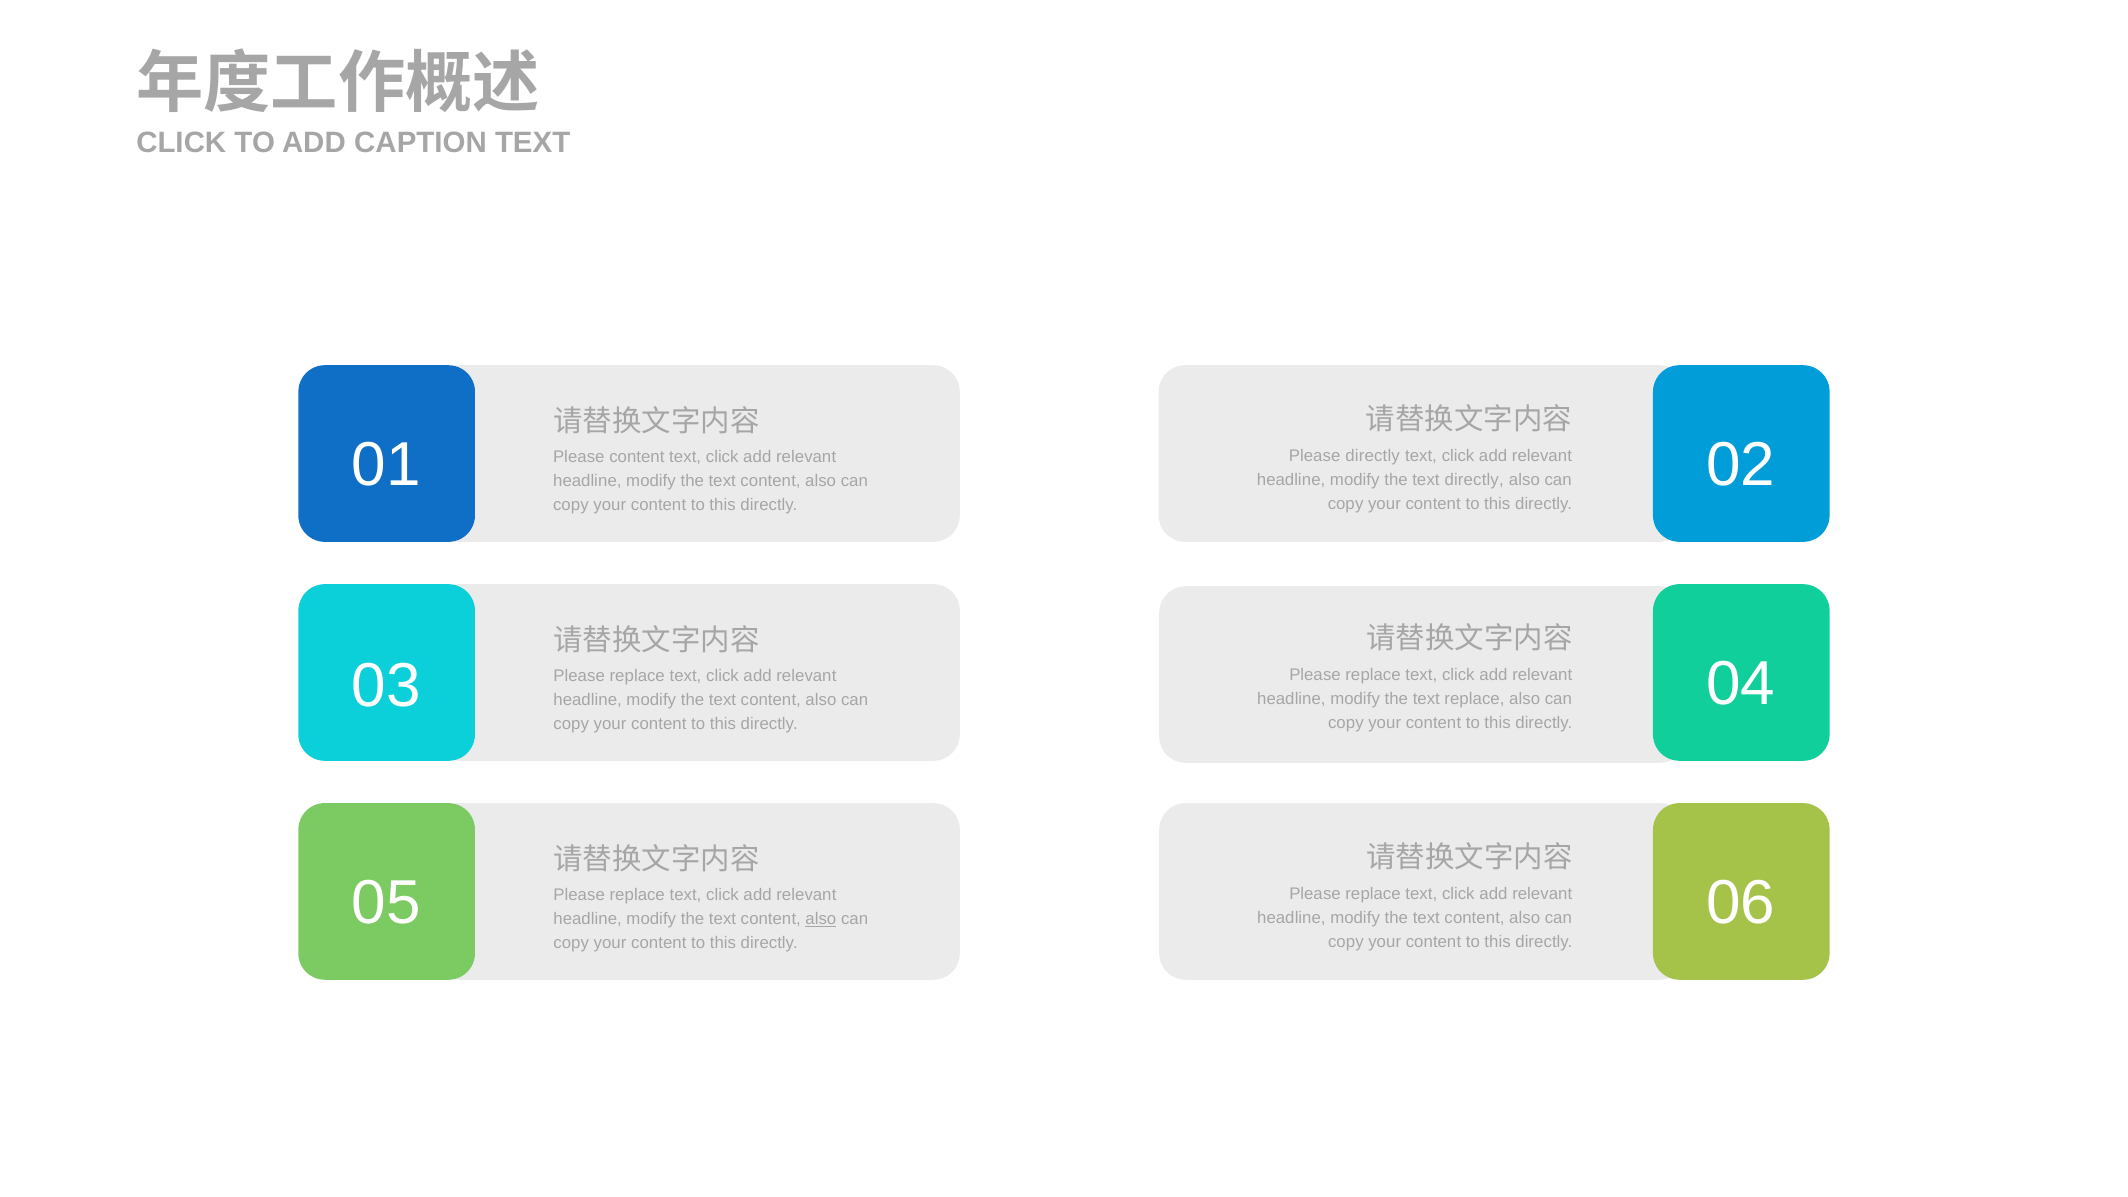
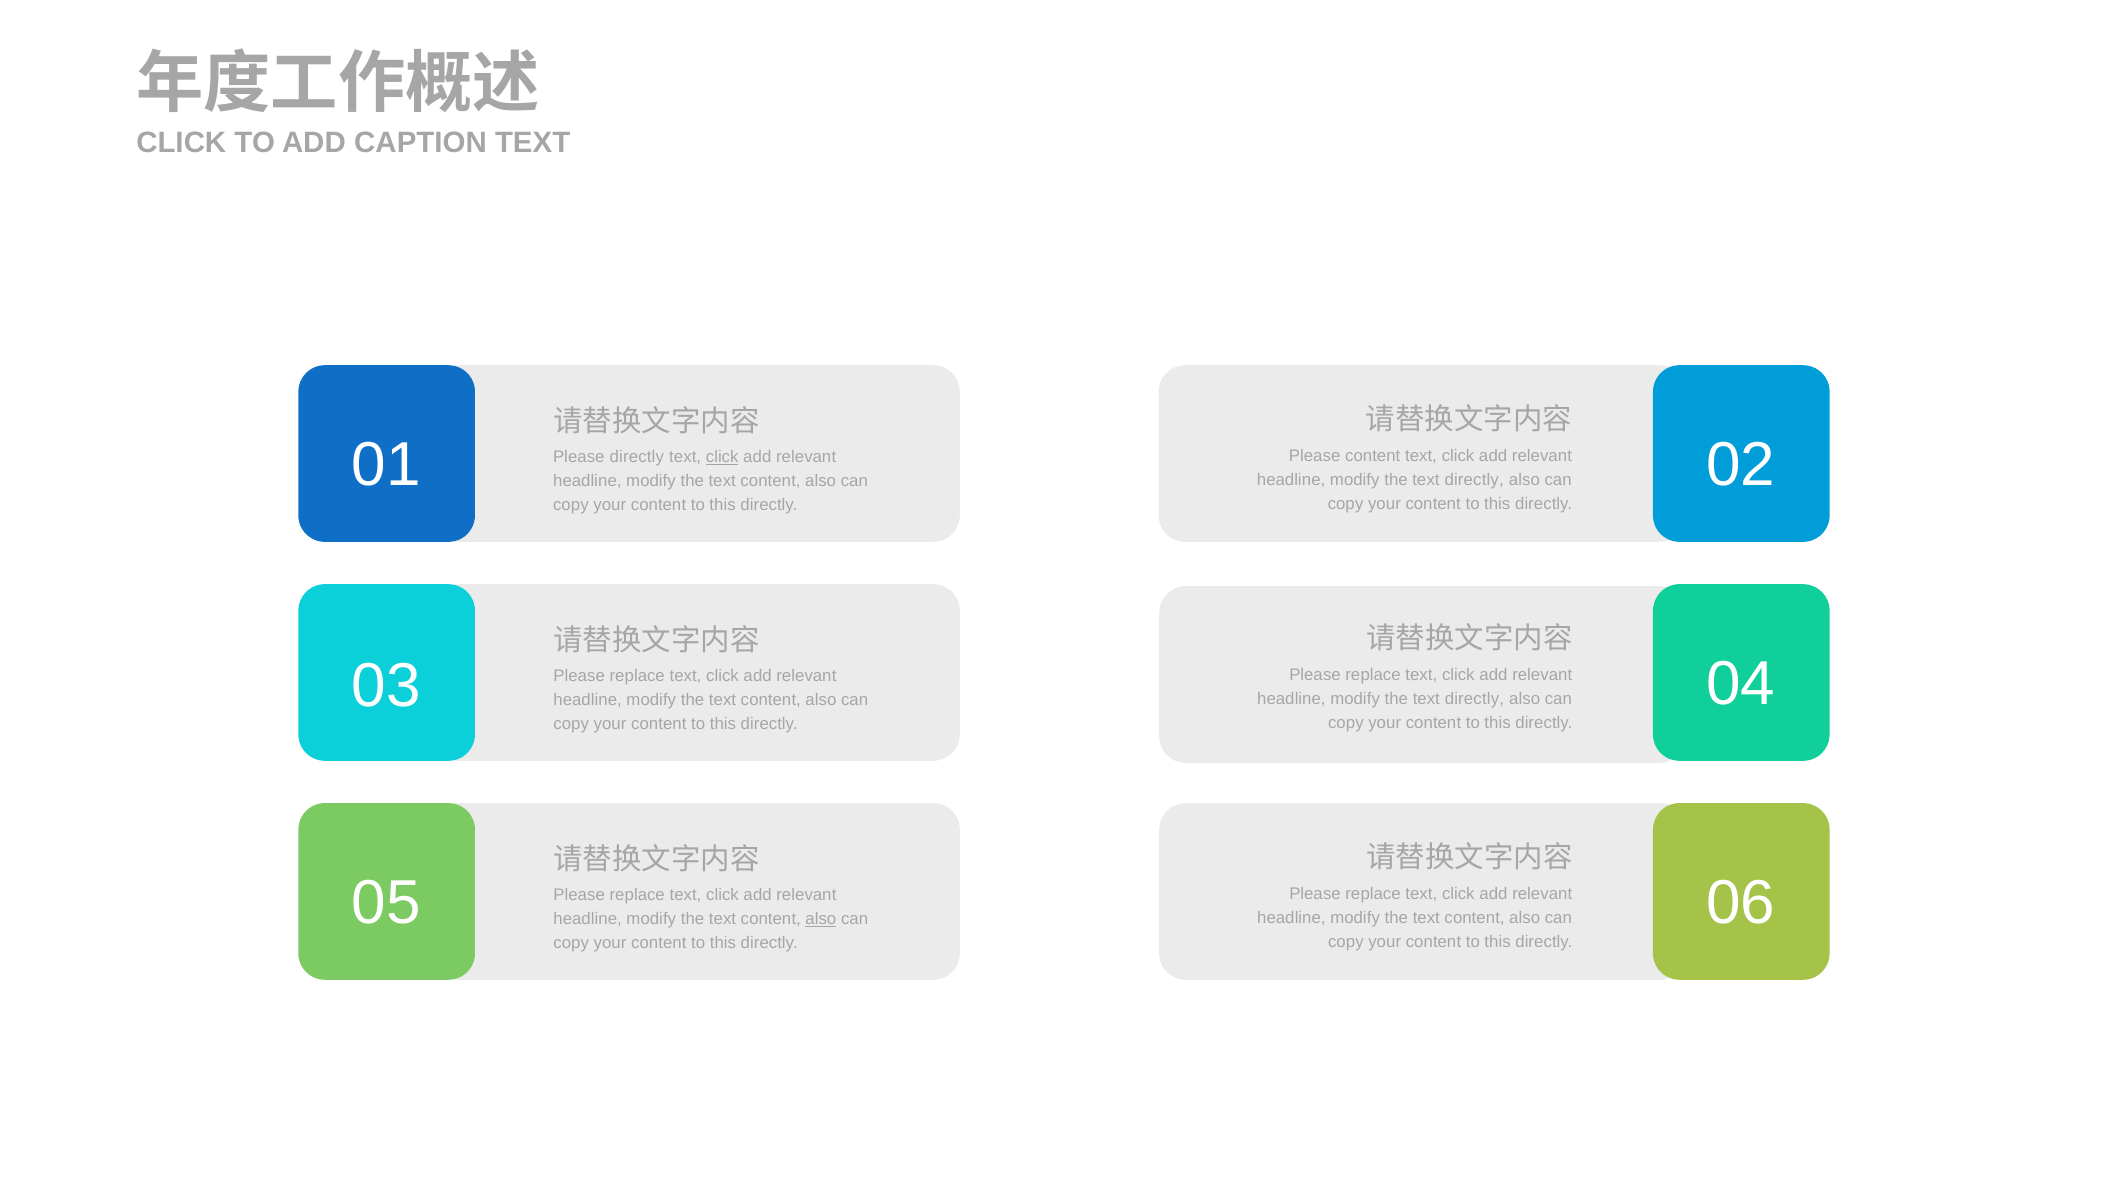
Please directly: directly -> content (1373, 456)
Please content: content -> directly (637, 457)
click underline: none -> present (722, 457)
replace: replace -> directly (1474, 699)
